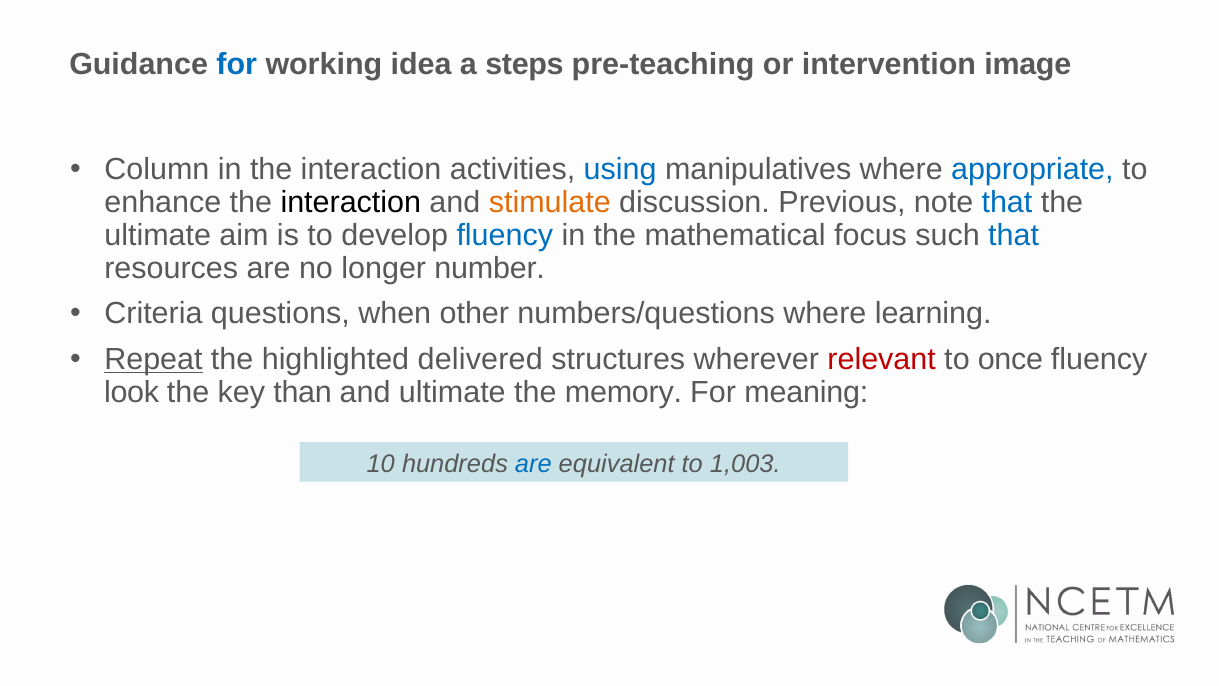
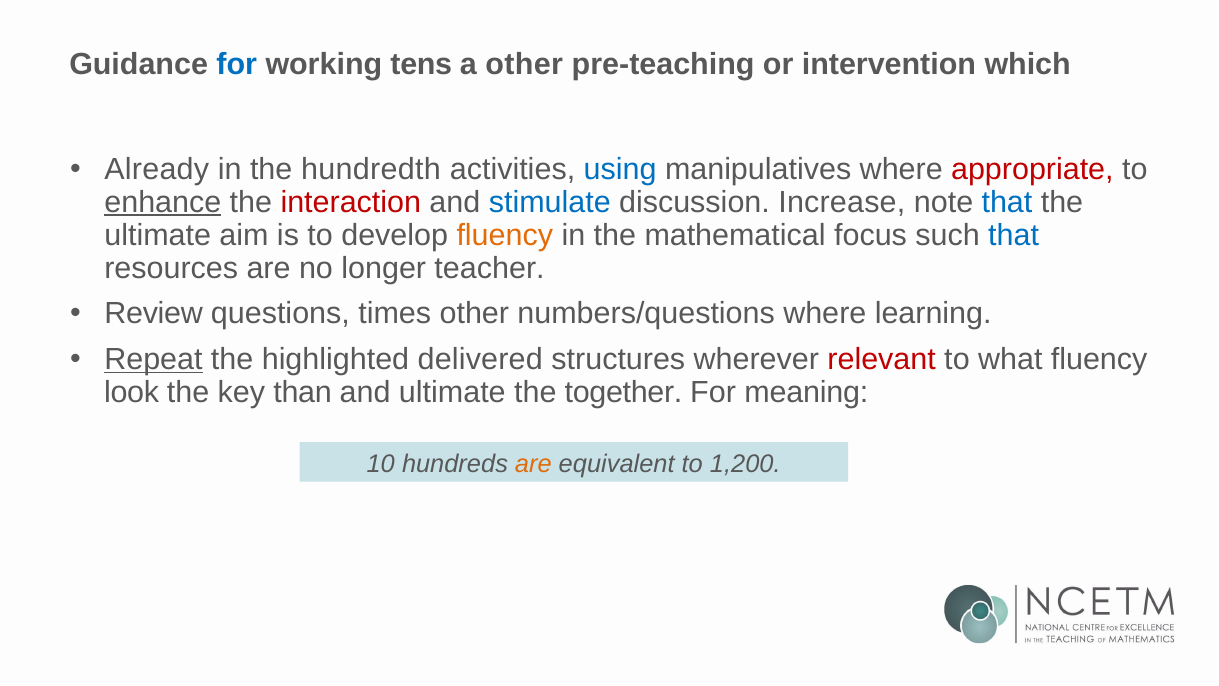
idea: idea -> tens (421, 64)
a steps: steps -> other (524, 64)
image: image -> which (1028, 64)
Column: Column -> Already (157, 169)
in the interaction: interaction -> hundredth (371, 169)
appropriate colour: blue -> red (1032, 169)
enhance underline: none -> present (163, 202)
interaction colour: black -> red (351, 202)
stimulate colour: orange -> blue (550, 202)
Previous: Previous -> Increase (842, 202)
fluency colour: blue -> orange (505, 235)
number: number -> teacher (490, 268)
Criteria: Criteria -> Review (154, 314)
when: when -> times (395, 314)
once: once -> what (1010, 359)
memory: memory -> together (624, 392)
are colour: blue -> orange (533, 463)
1,003: 1,003 -> 1,200 (745, 463)
